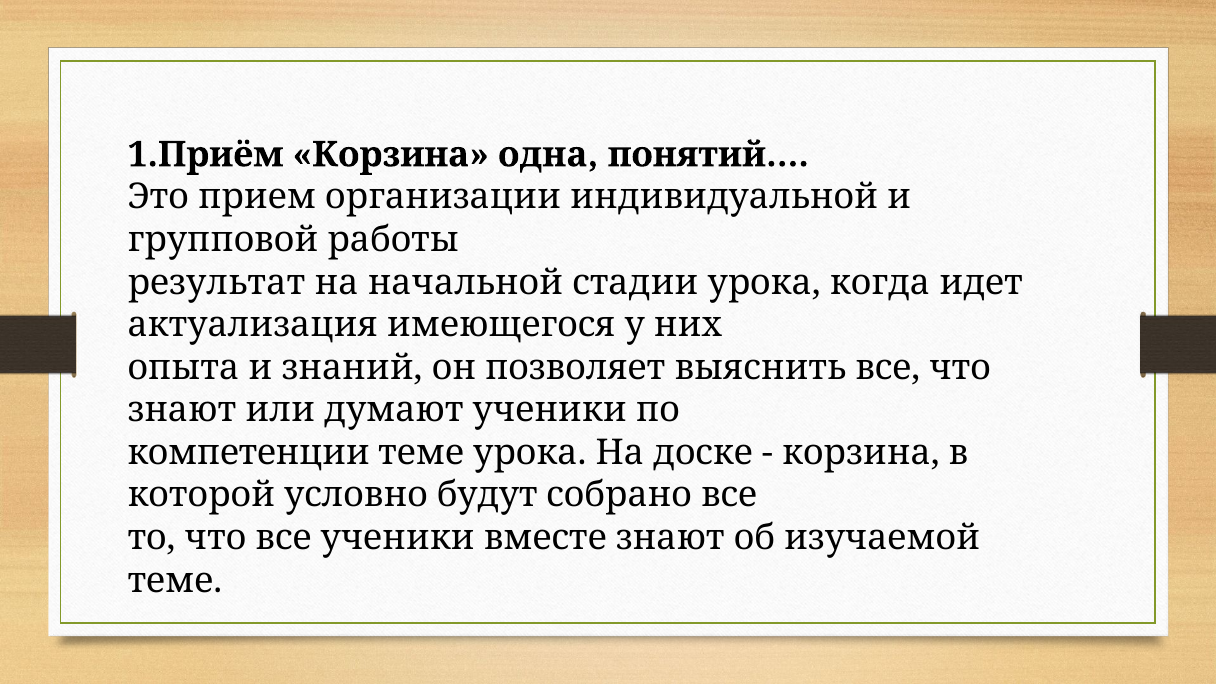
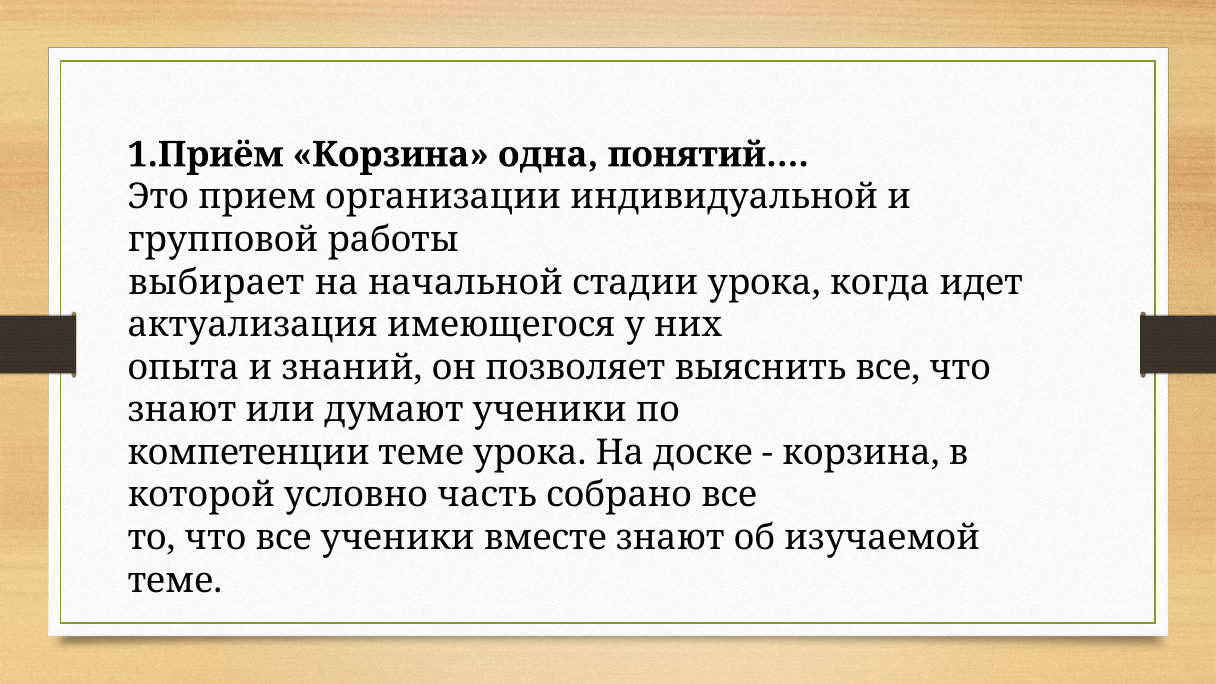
результат: результат -> выбирает (216, 282)
будут: будут -> часть (487, 495)
